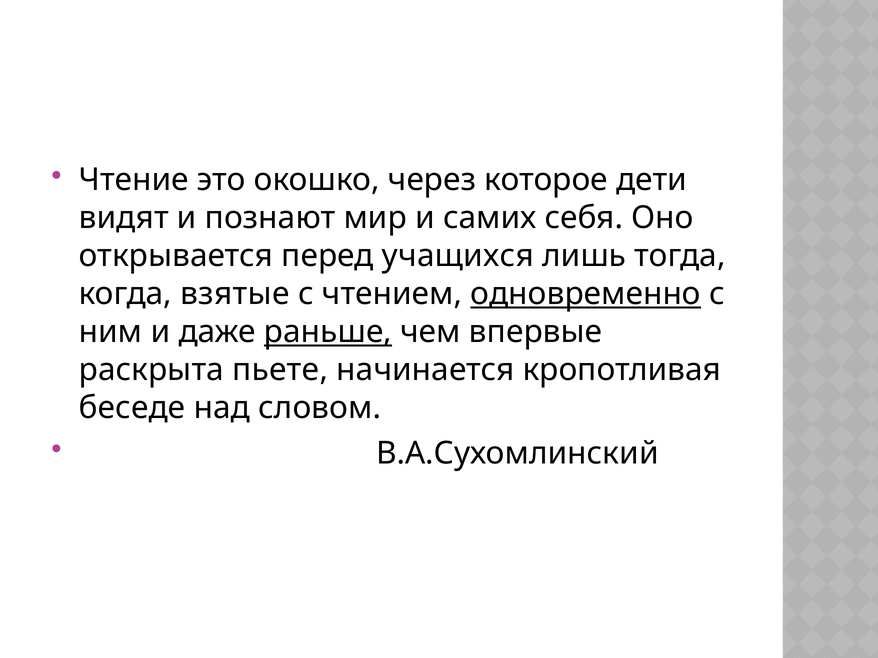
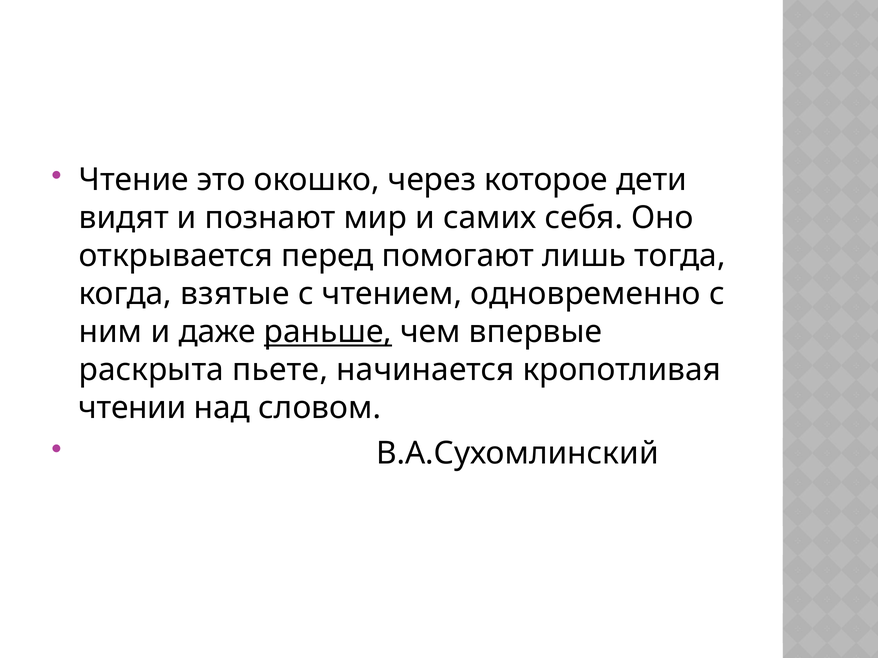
учащихся: учащихся -> помогают (458, 256)
одновременно underline: present -> none (586, 294)
беседе: беседе -> чтении (132, 408)
